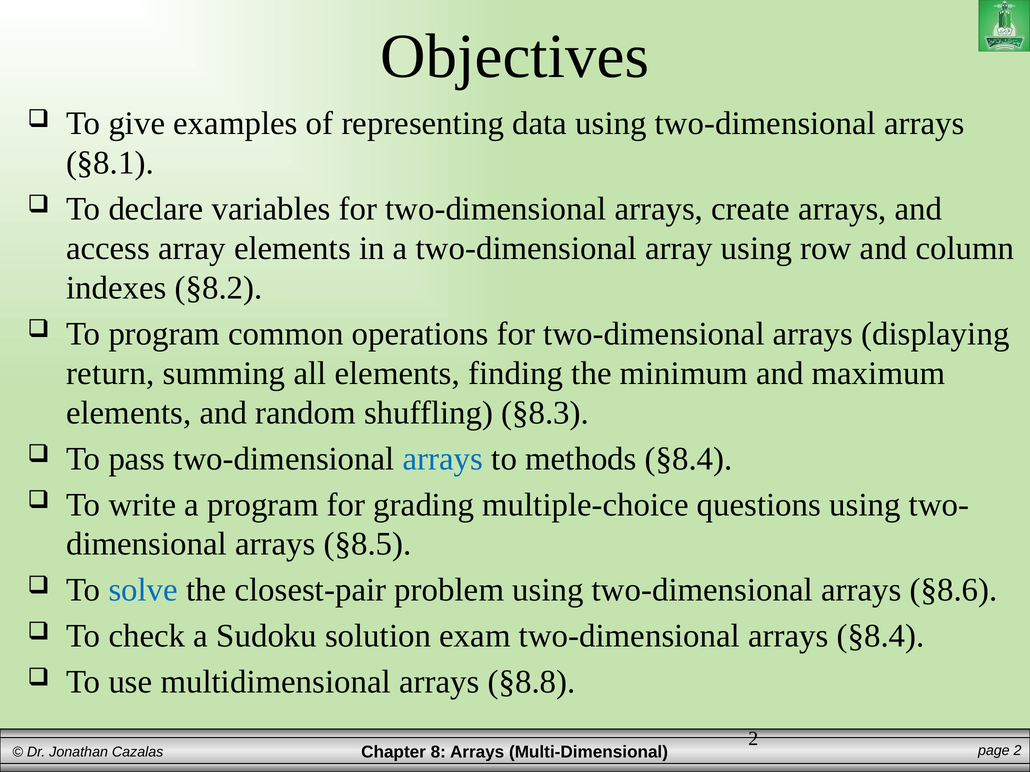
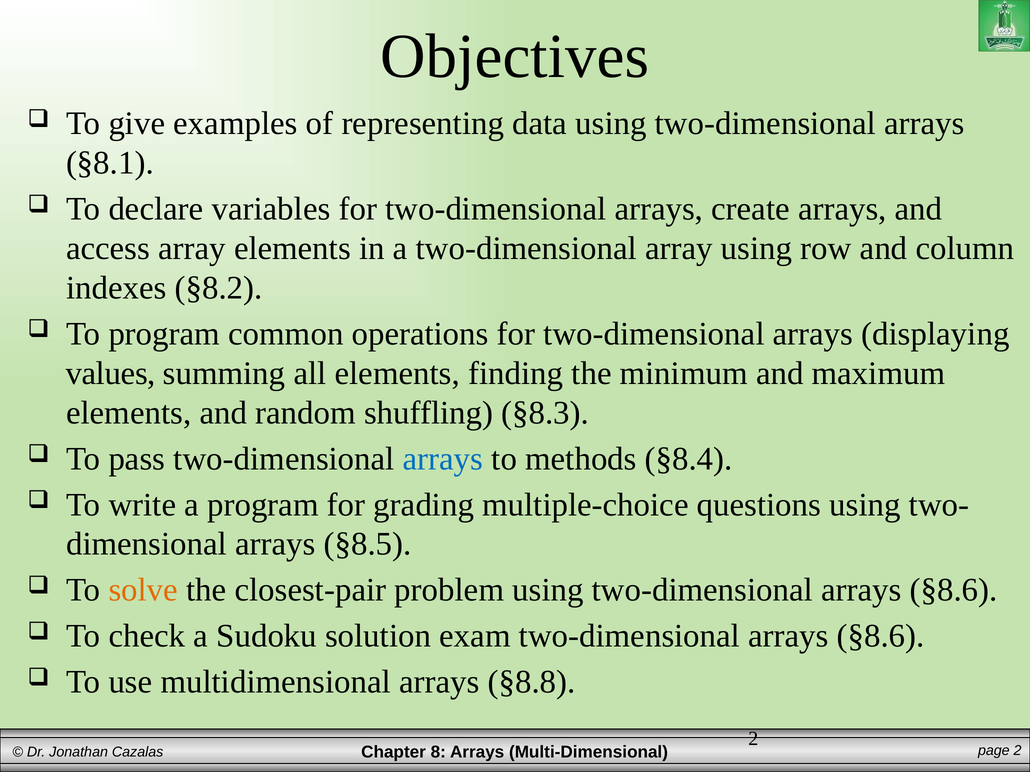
return: return -> values (111, 373)
solve colour: blue -> orange (143, 590)
§8.4: §8.4 -> §8.6 (881, 637)
